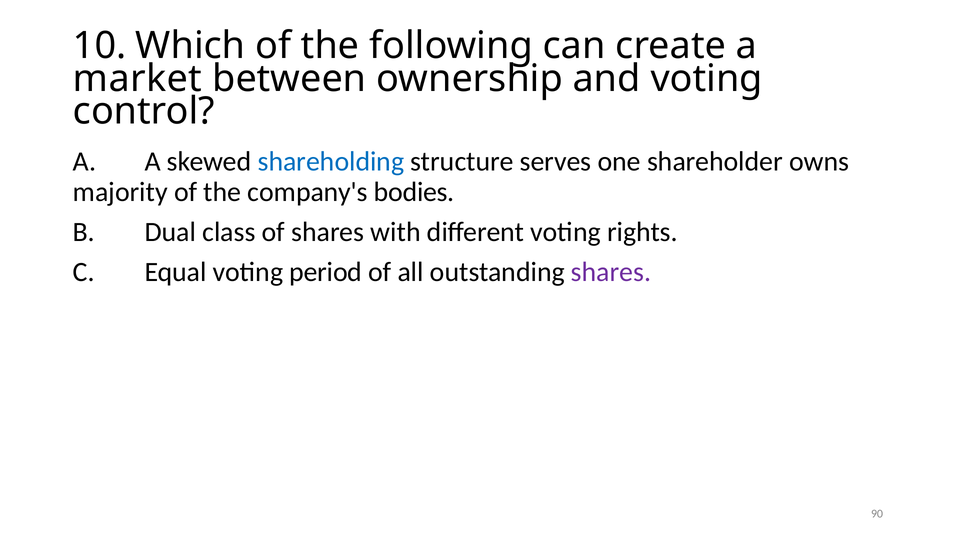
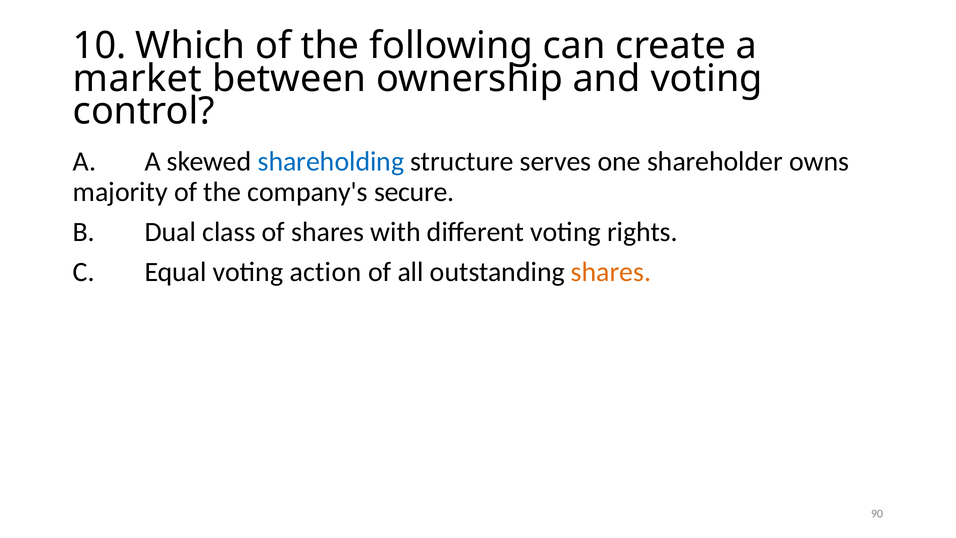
bodies: bodies -> secure (414, 192)
period: period -> action (325, 272)
shares colour: purple -> orange (611, 272)
